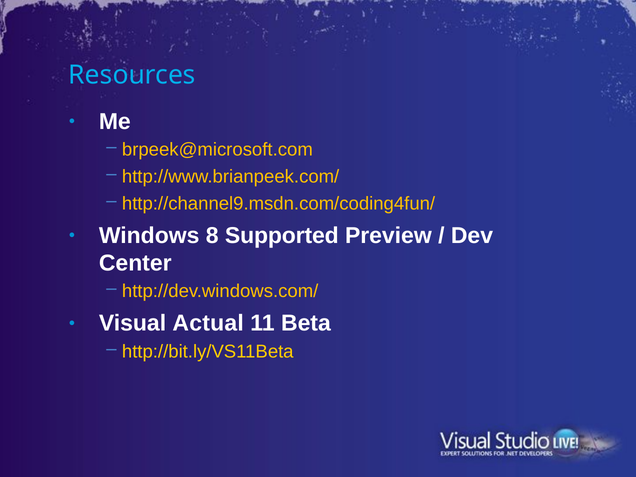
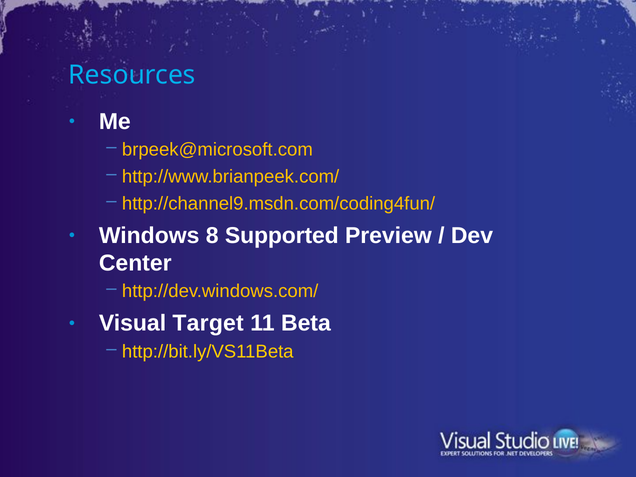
Actual: Actual -> Target (208, 323)
